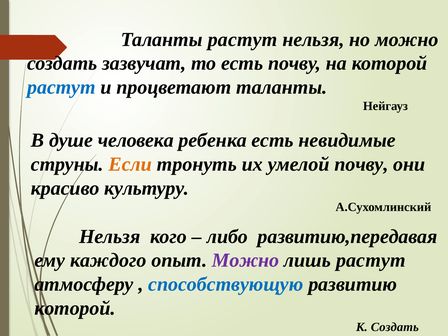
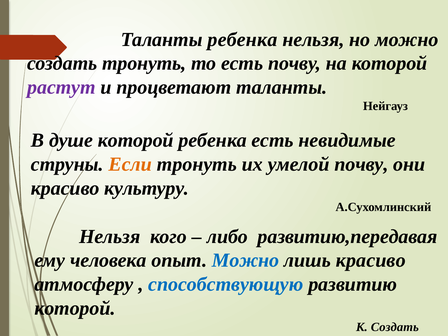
Таланты растут: растут -> ребенка (243, 39)
создать зазвучат: зазвучат -> тронуть (144, 63)
растут colour: blue -> purple (61, 87)
душе человека: человека -> которой (136, 140)
каждого: каждого -> человека (108, 260)
Можно colour: purple -> blue (246, 260)
лишь растут: растут -> красиво (371, 260)
